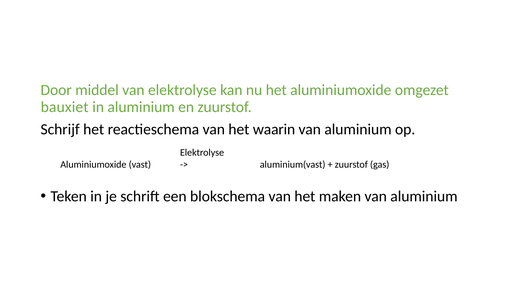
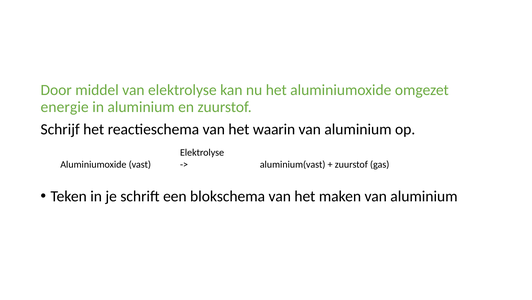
bauxiet: bauxiet -> energie (65, 107)
